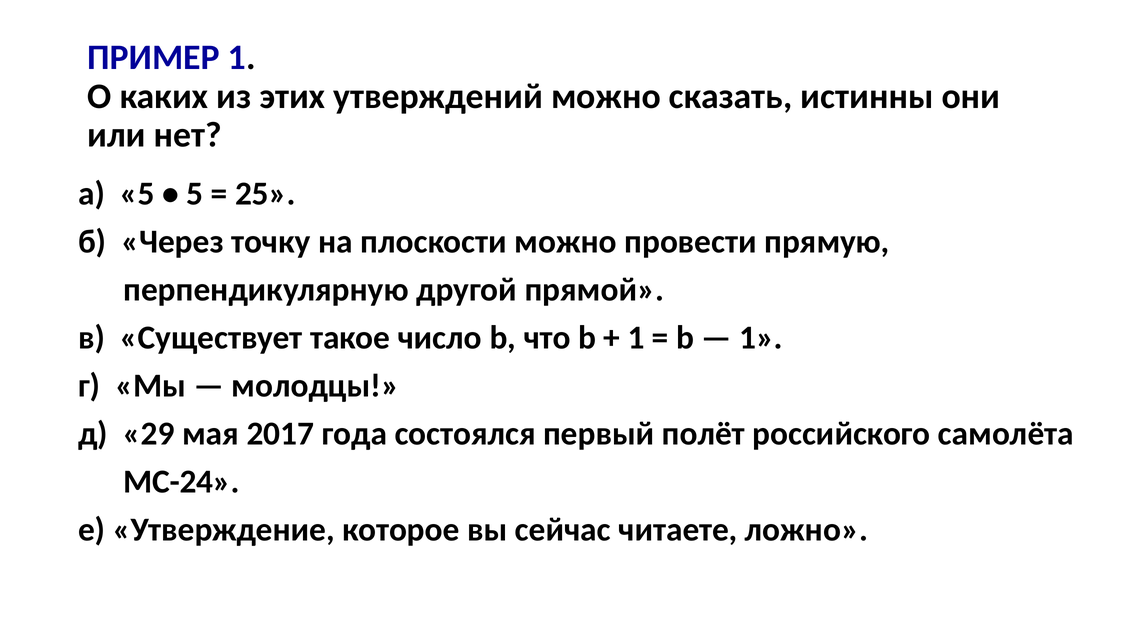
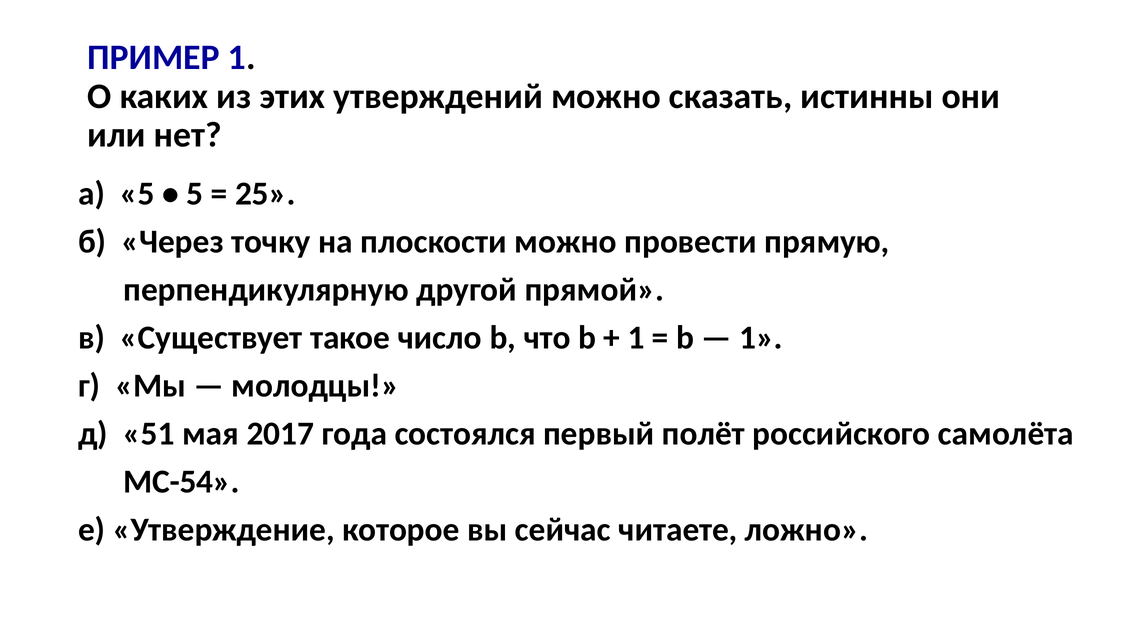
29: 29 -> 51 (149, 434)
МС-24: МС-24 -> МС-54 (181, 482)
